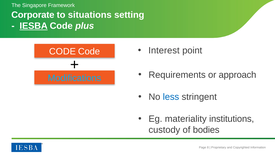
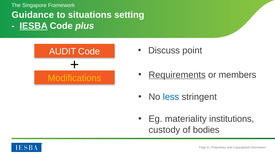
Corporate: Corporate -> Guidance (33, 15)
Interest: Interest -> Discuss (164, 50)
CODE: CODE -> AUDIT (63, 51)
Requirements underline: none -> present (177, 75)
approach: approach -> members (237, 75)
Modifications colour: light blue -> yellow (74, 78)
